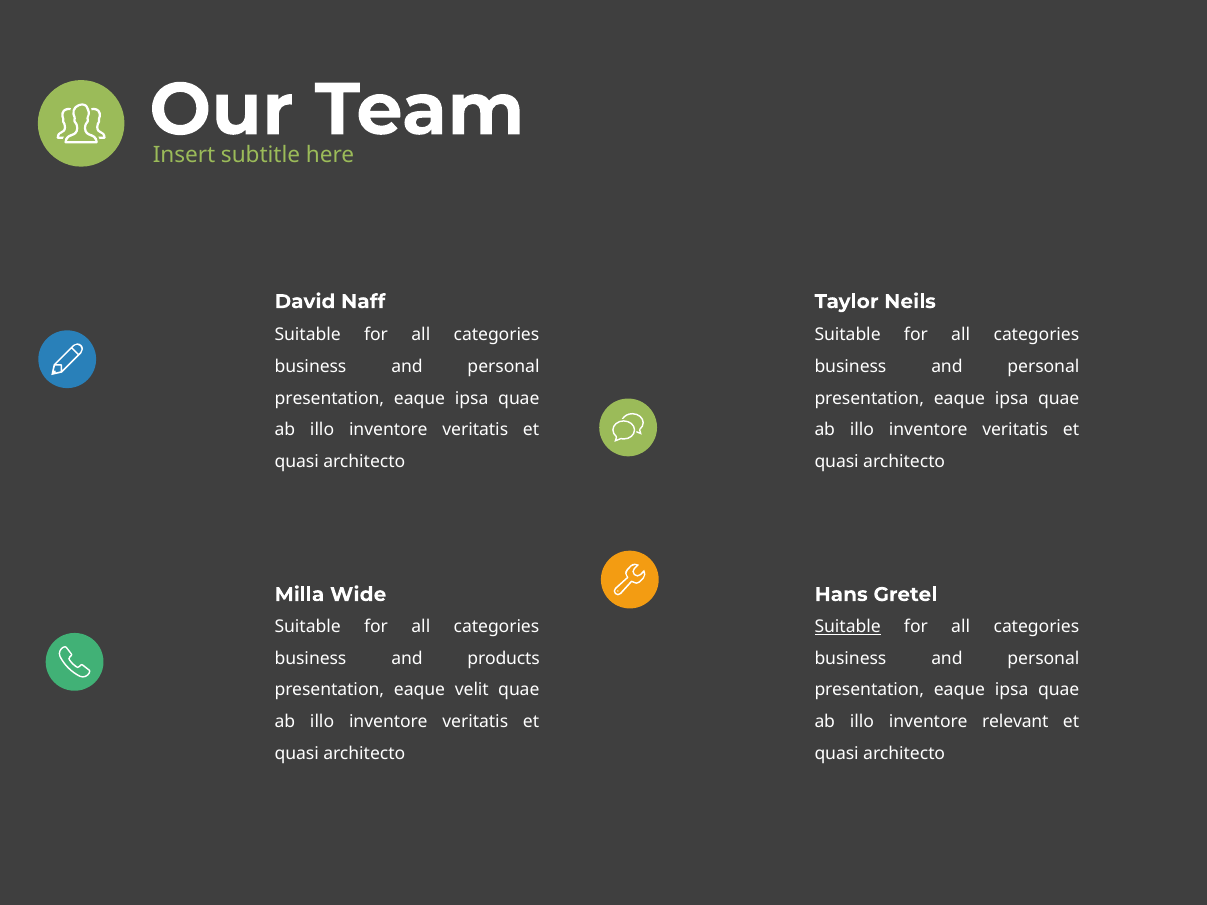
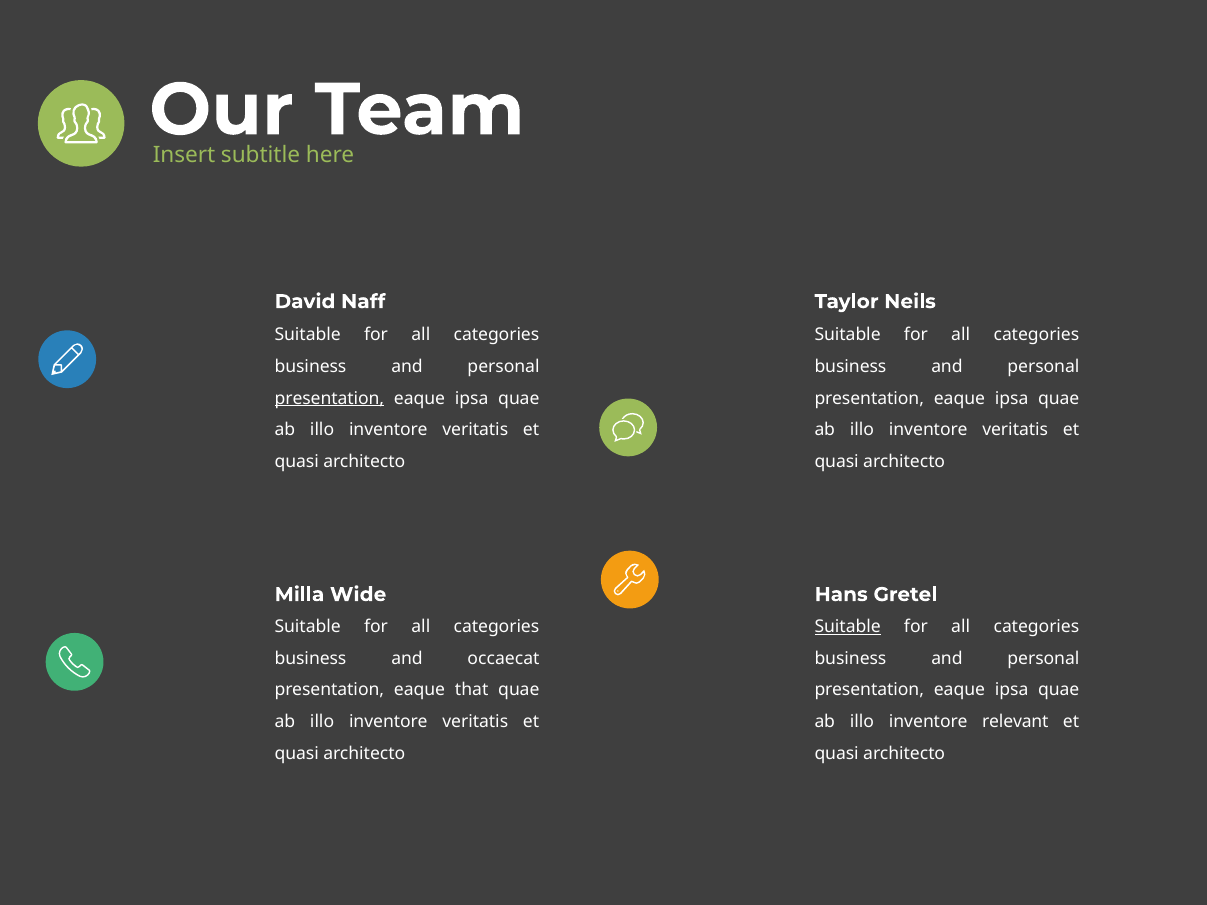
presentation underline: none -> present (329, 398)
products: products -> occaecat (503, 659)
velit: velit -> that (472, 690)
